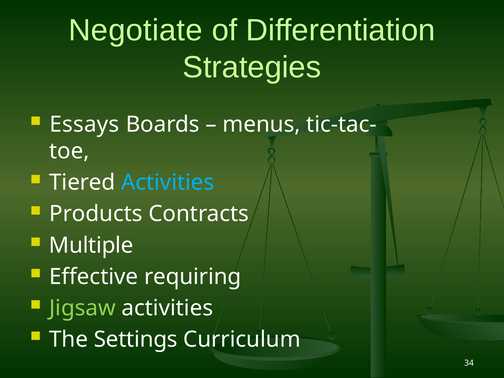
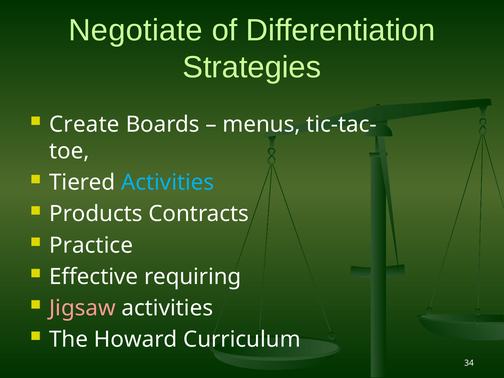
Essays: Essays -> Create (84, 124)
Multiple: Multiple -> Practice (91, 245)
Jigsaw colour: light green -> pink (82, 308)
Settings: Settings -> Howard (136, 339)
